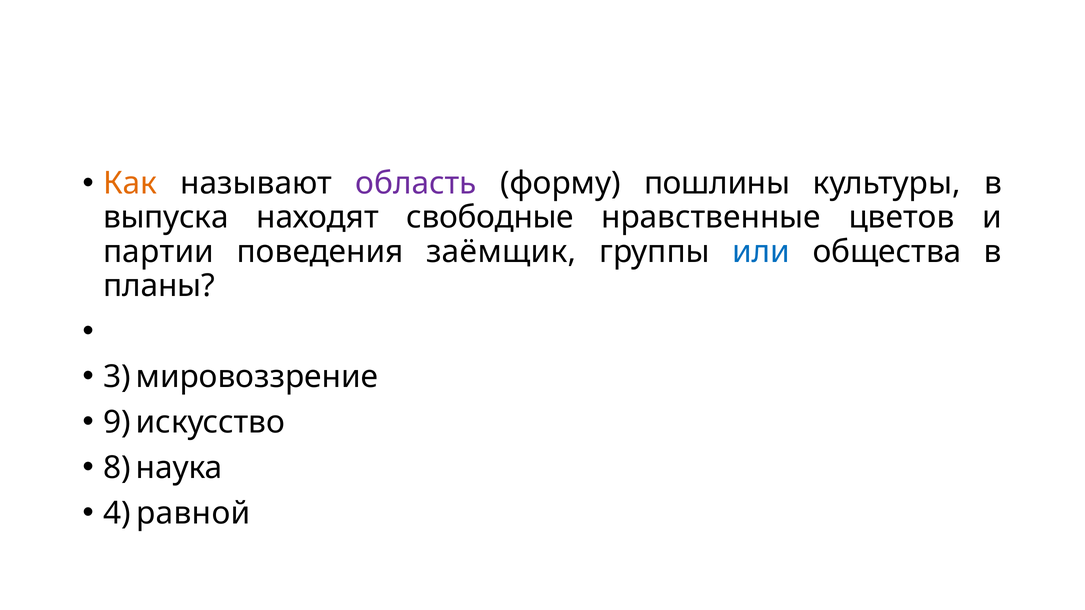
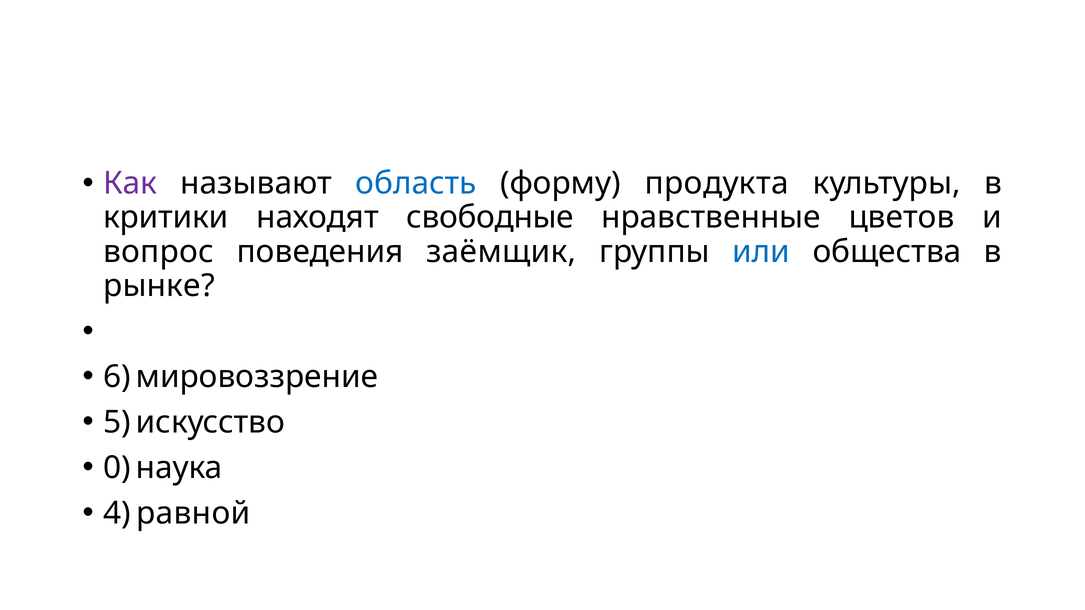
Как colour: orange -> purple (130, 183)
область colour: purple -> blue (416, 183)
пошлины: пошлины -> продукта (717, 183)
выпуска: выпуска -> критики (166, 218)
партии: партии -> вопрос (159, 252)
планы: планы -> рынке (159, 286)
3: 3 -> 6 (117, 377)
9: 9 -> 5 (117, 422)
8: 8 -> 0 (117, 468)
